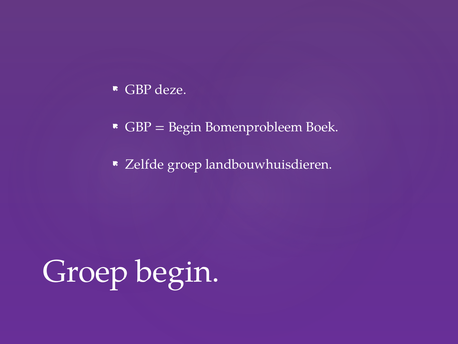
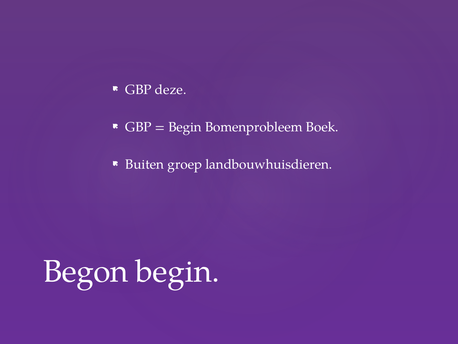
Zelfde: Zelfde -> Buiten (145, 164)
Groep: Groep -> Begon (86, 271)
